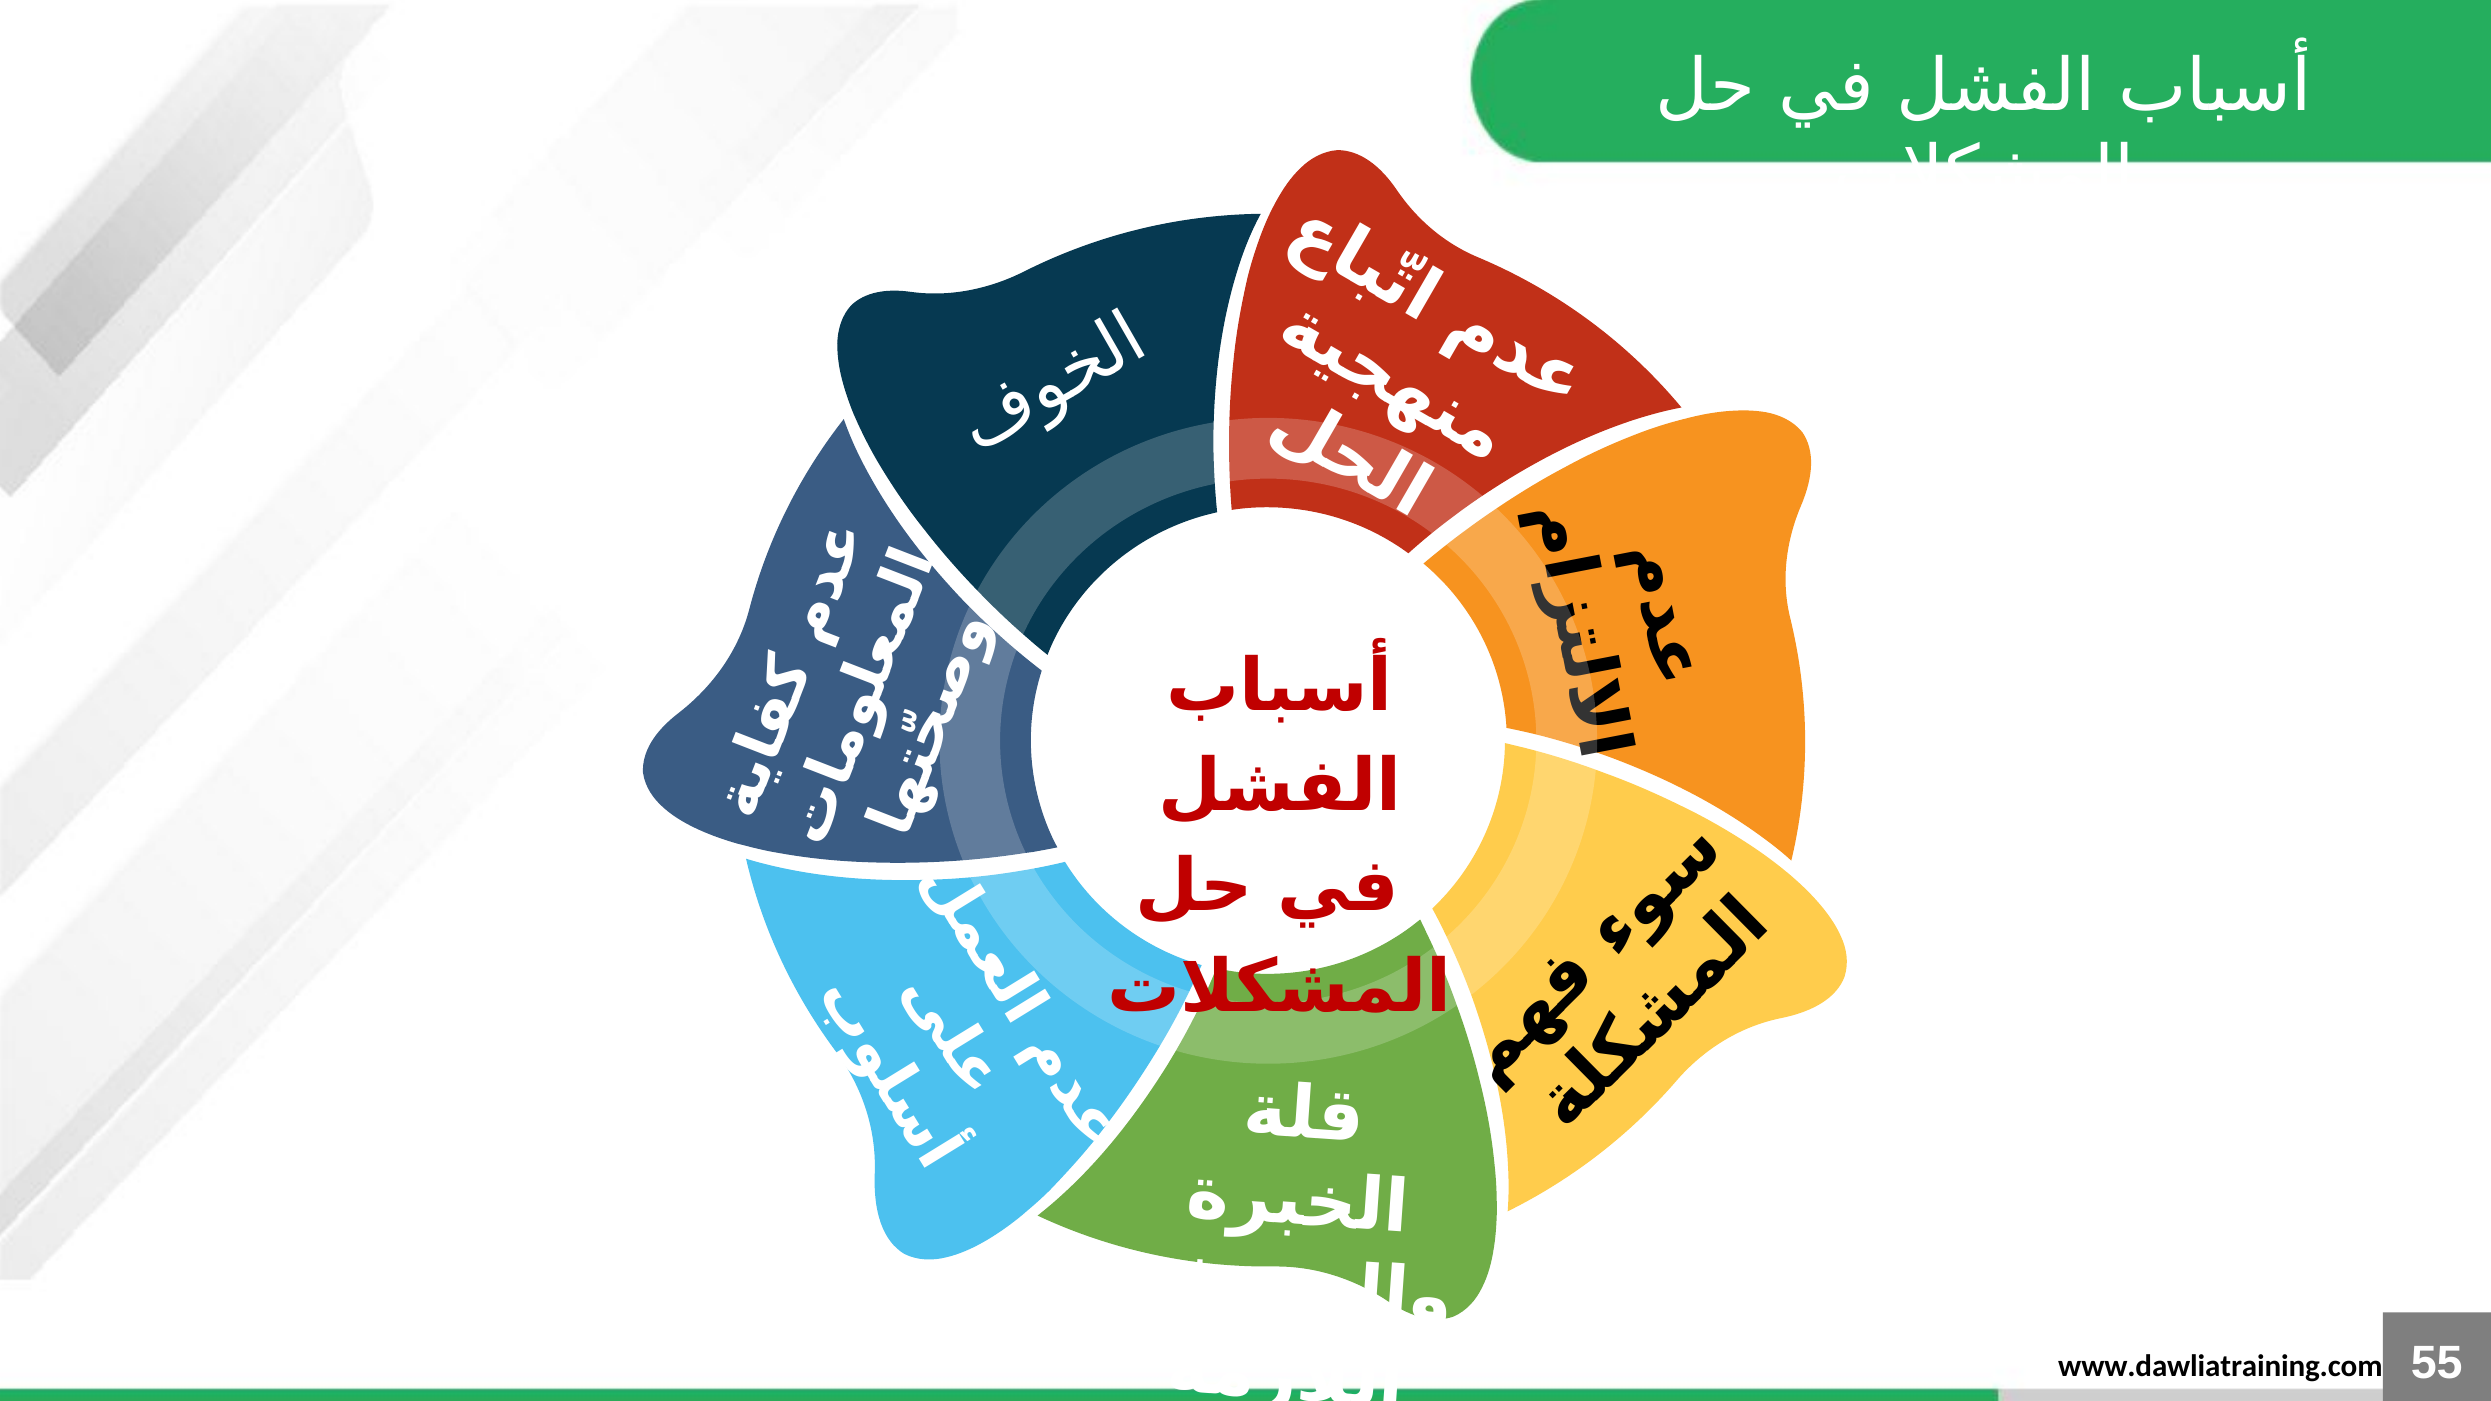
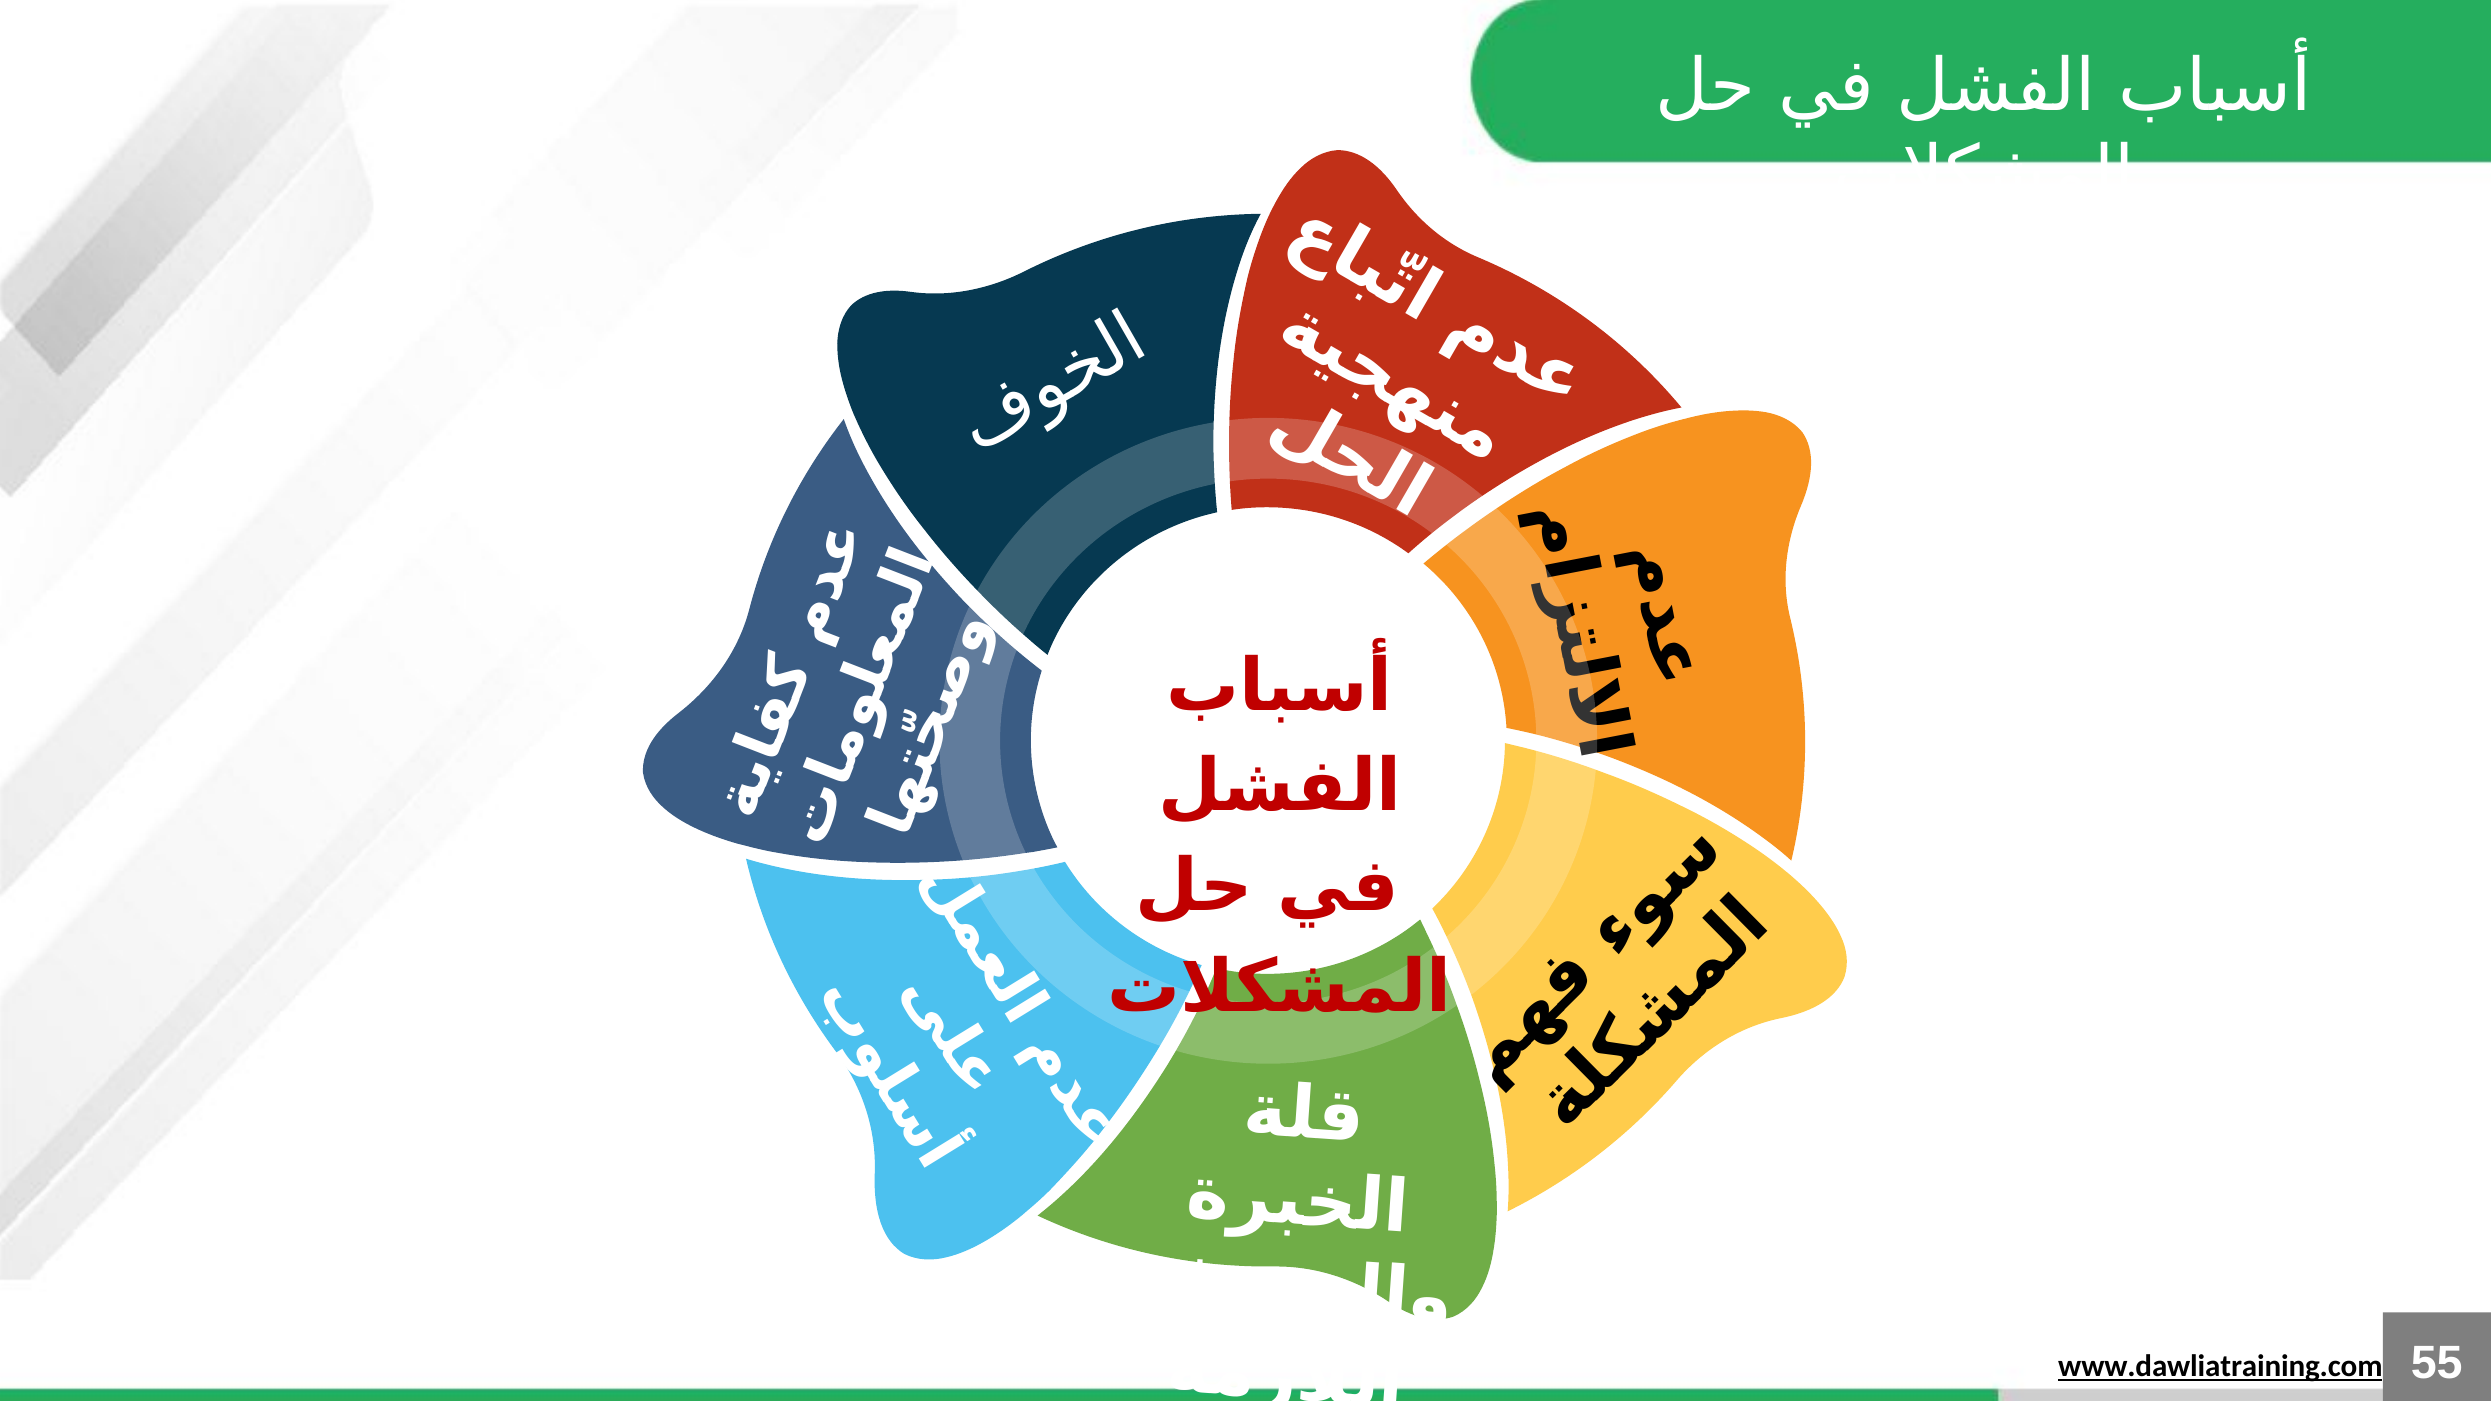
www.dawliatraining.com underline: none -> present (2220, 1367)
